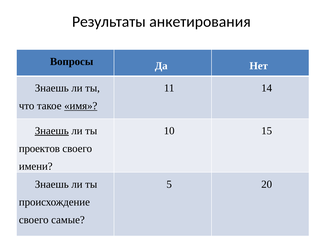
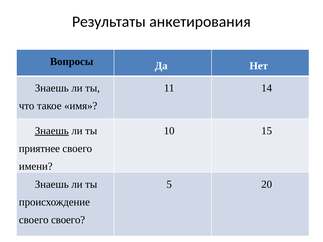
имя underline: present -> none (81, 106)
проектов: проектов -> приятнее (39, 149)
своего самые: самые -> своего (68, 220)
